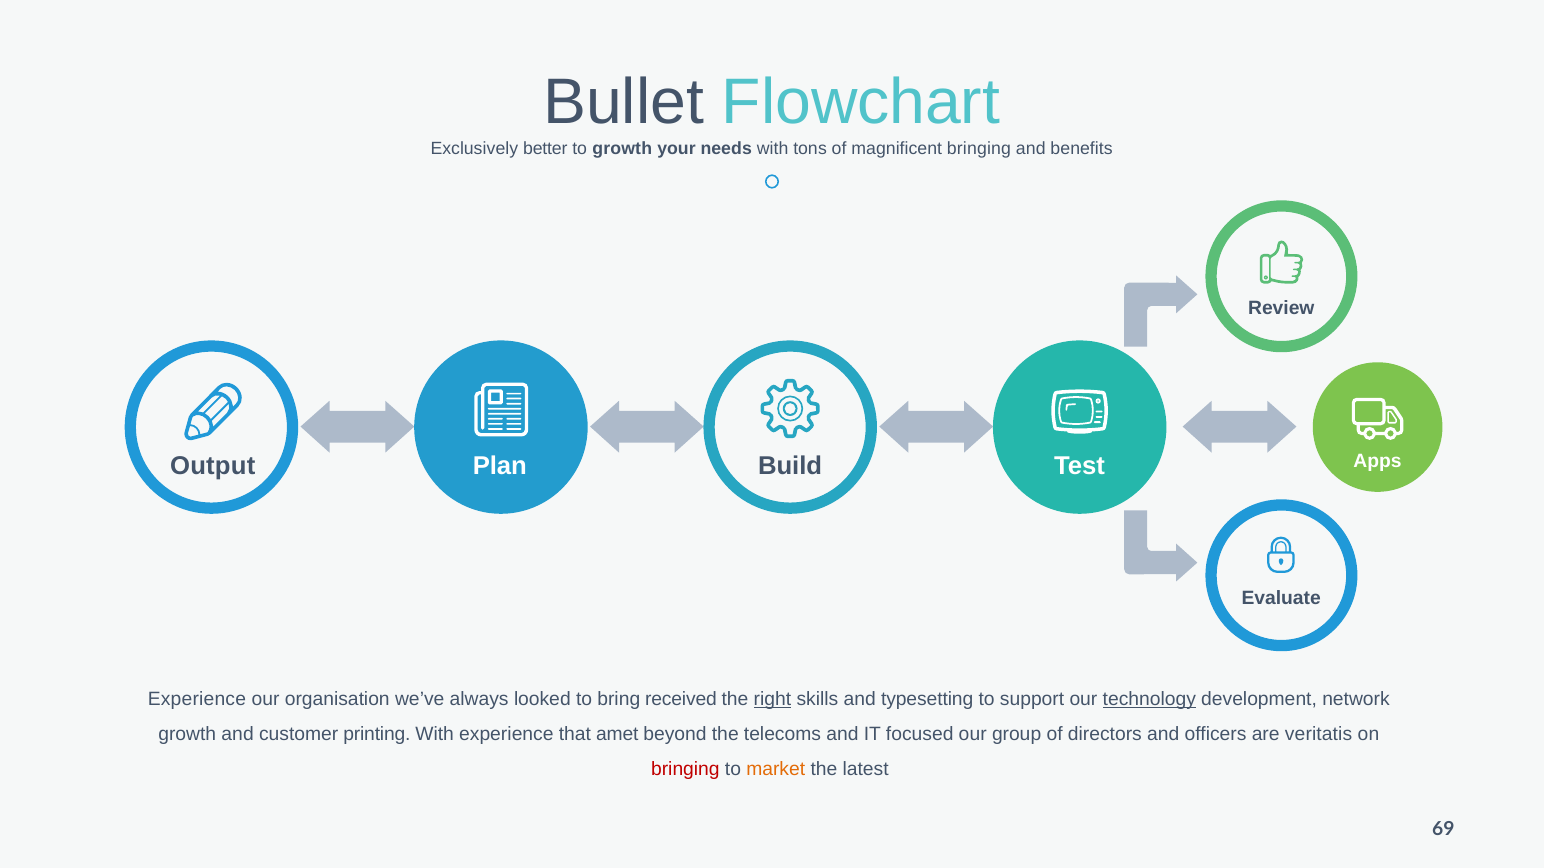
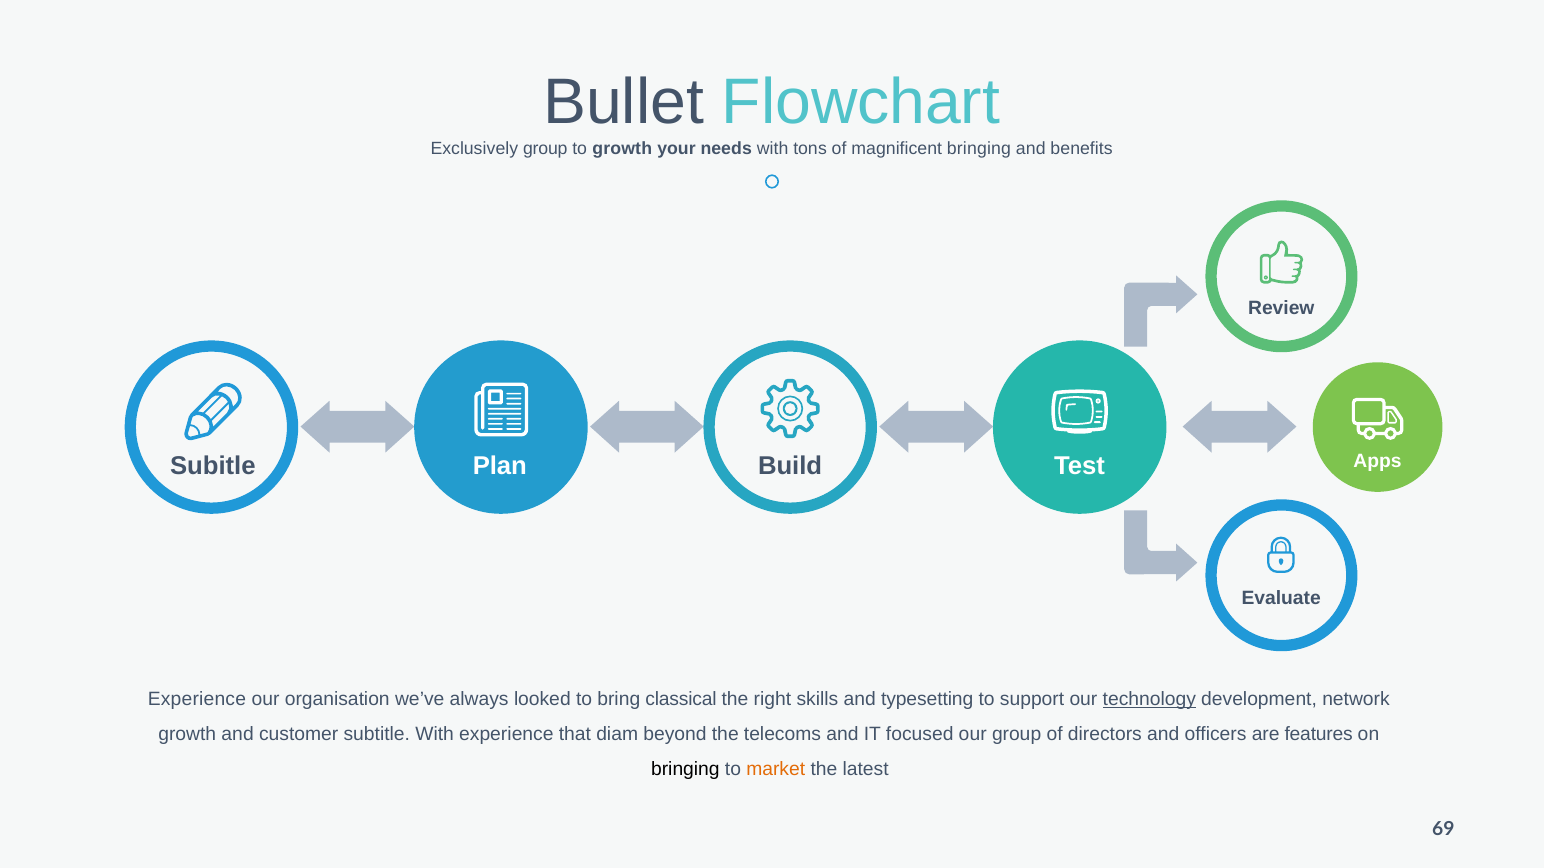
Exclusively better: better -> group (545, 149)
Output: Output -> Subitle (213, 466)
received: received -> classical (681, 700)
right underline: present -> none (772, 700)
printing: printing -> subtitle (377, 735)
amet: amet -> diam (617, 735)
veritatis: veritatis -> features (1319, 735)
bringing colour: red -> black (685, 769)
